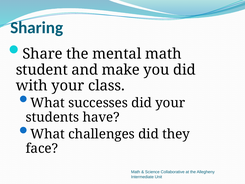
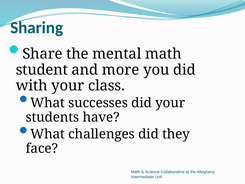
make: make -> more (121, 70)
